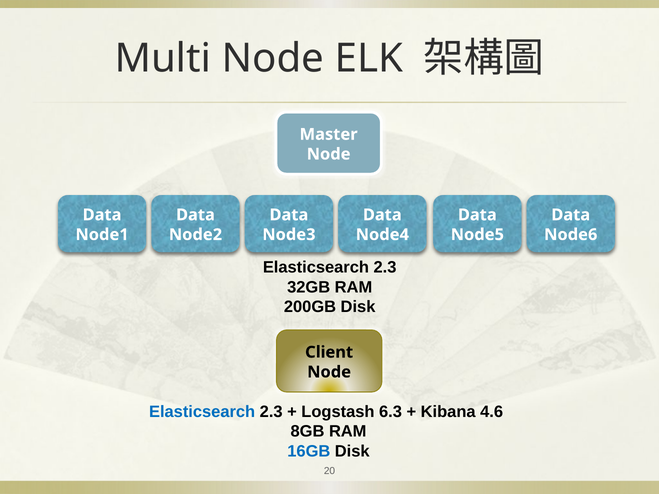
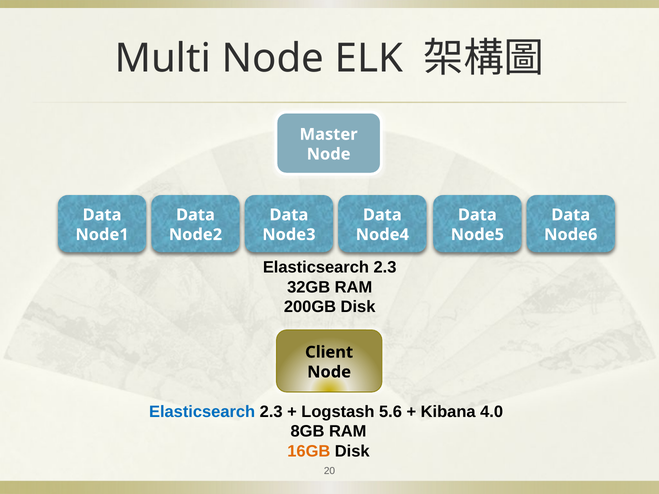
6.3: 6.3 -> 5.6 (390, 412)
4.6: 4.6 -> 4.0 (492, 412)
16GB colour: blue -> orange (309, 451)
